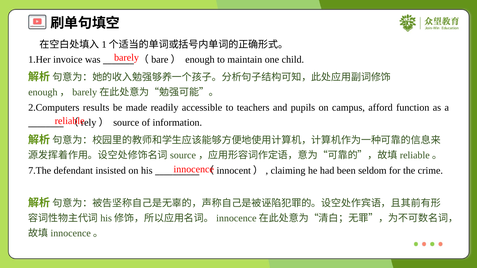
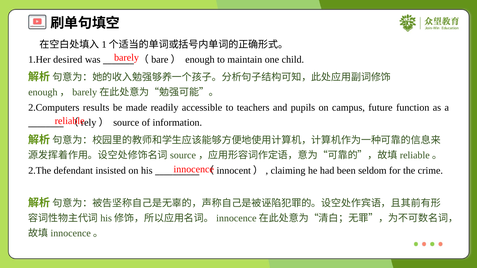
invoice: invoice -> desired (68, 60)
afford: afford -> future (380, 108)
7.The: 7.The -> 2.The (40, 171)
